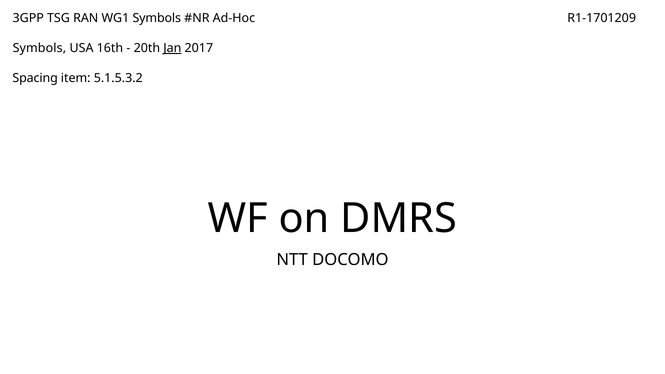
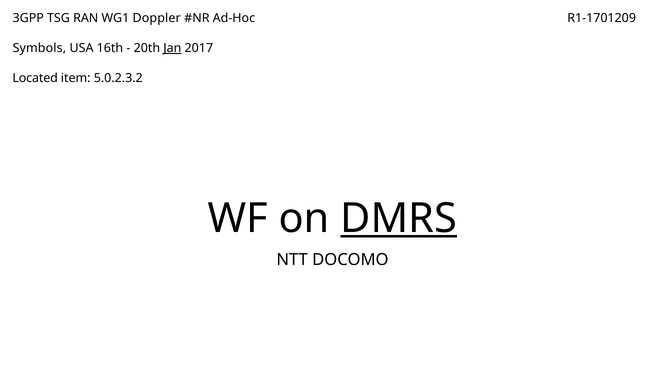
WG1 Symbols: Symbols -> Doppler (157, 18)
Spacing: Spacing -> Located (35, 78)
5.1.5.3.2: 5.1.5.3.2 -> 5.0.2.3.2 (118, 78)
DMRS underline: none -> present (399, 218)
